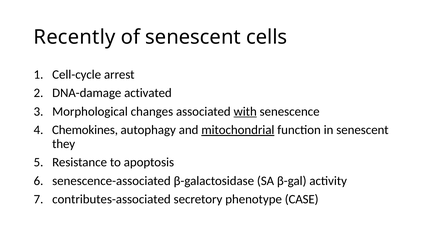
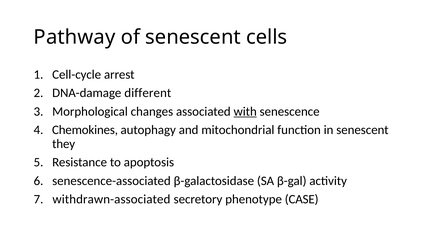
Recently: Recently -> Pathway (75, 37)
activated: activated -> different (148, 93)
mitochondrial underline: present -> none (238, 130)
contributes-associated: contributes-associated -> withdrawn-associated (111, 199)
